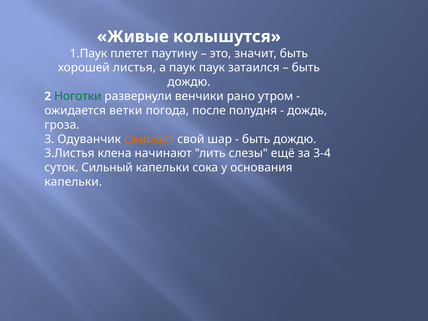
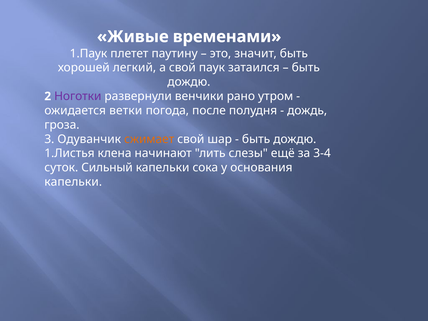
колышутся: колышутся -> временами (227, 37)
листья: листья -> легкий (134, 68)
а паук: паук -> свой (182, 68)
Ноготки colour: green -> purple (78, 96)
3.Листья: 3.Листья -> 1.Листья (69, 153)
